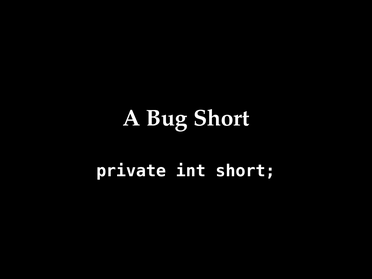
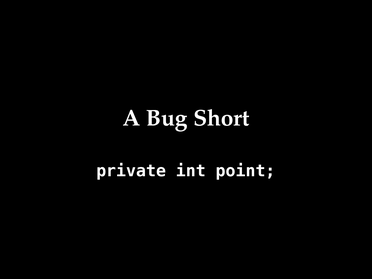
int short: short -> point (246, 171)
